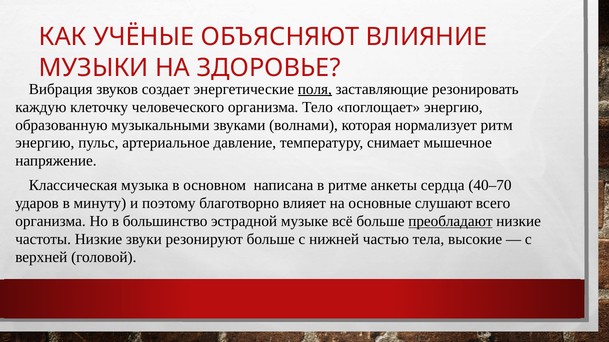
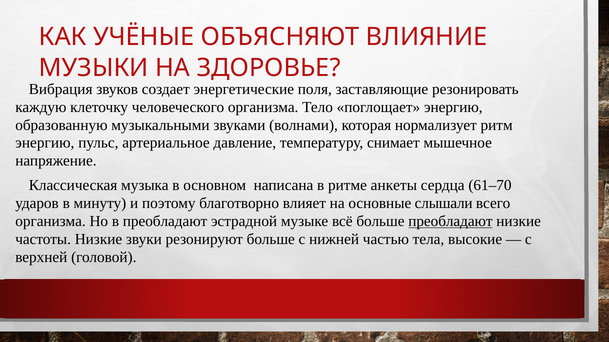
поля underline: present -> none (315, 89)
40–70: 40–70 -> 61–70 (490, 186)
слушают: слушают -> слышали (444, 204)
в большинство: большинство -> преобладают (165, 222)
